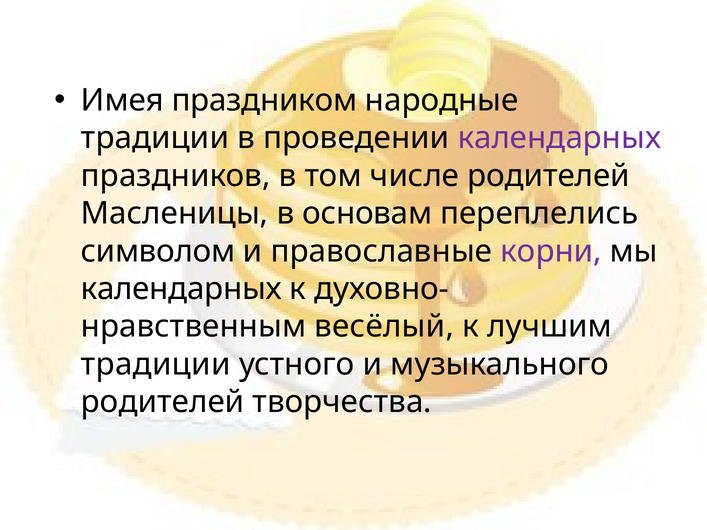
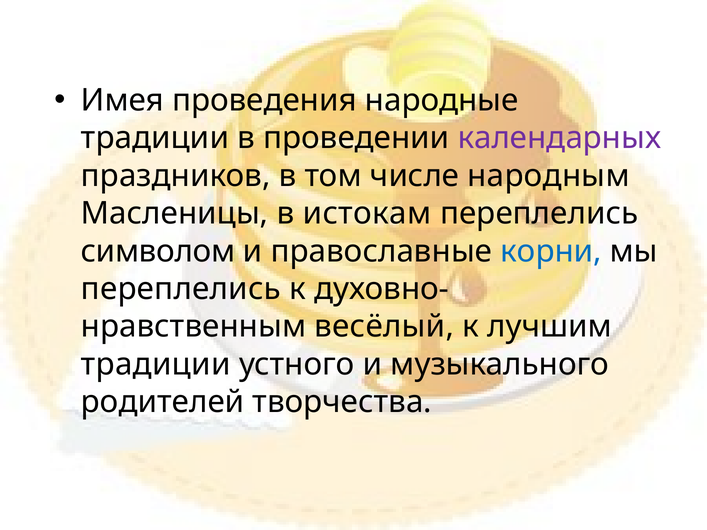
праздником: праздником -> проведения (264, 100)
числе родителей: родителей -> народным (549, 176)
основам: основам -> истокам (367, 214)
корни colour: purple -> blue (551, 251)
календарных: календарных -> переплелись (181, 289)
